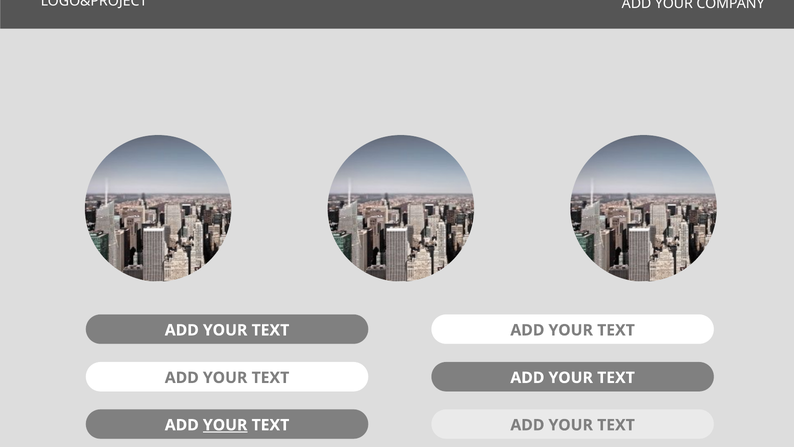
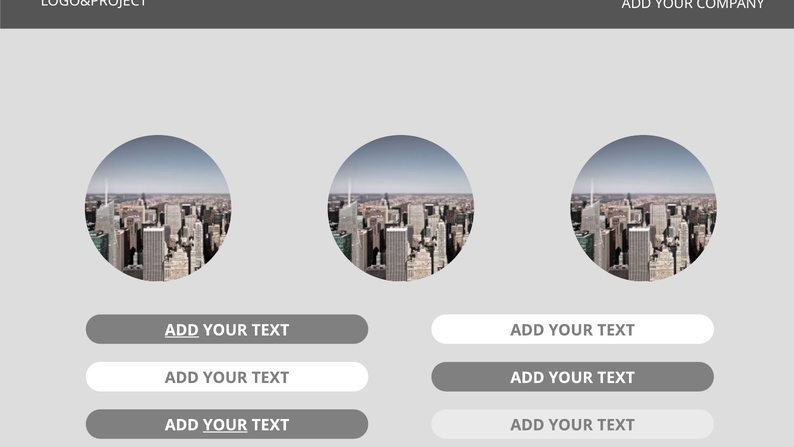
ADD underline: none -> present (182, 330)
